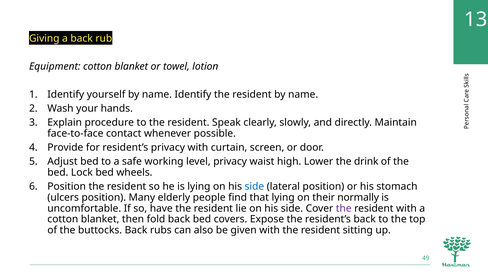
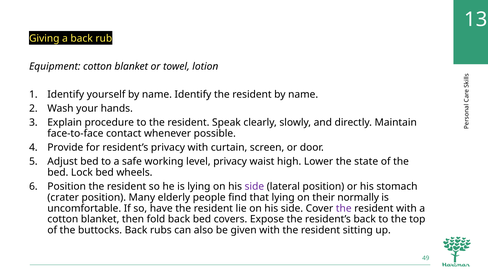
drink: drink -> state (366, 162)
side colour: blue -> purple (254, 187)
ulcers: ulcers -> crater (63, 198)
